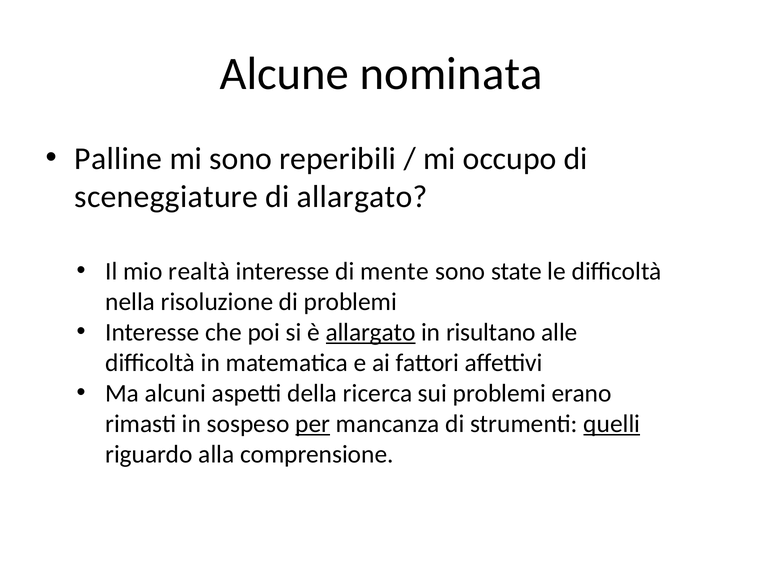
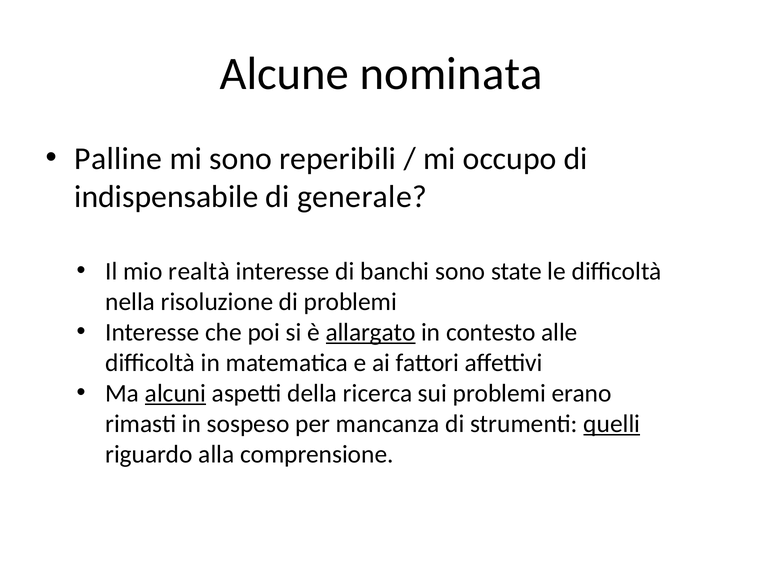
sceneggiature: sceneggiature -> indispensabile (166, 197)
di allargato: allargato -> generale (362, 197)
mente: mente -> banchi (395, 271)
risultano: risultano -> contesto (491, 332)
alcuni underline: none -> present (175, 394)
per underline: present -> none (313, 424)
